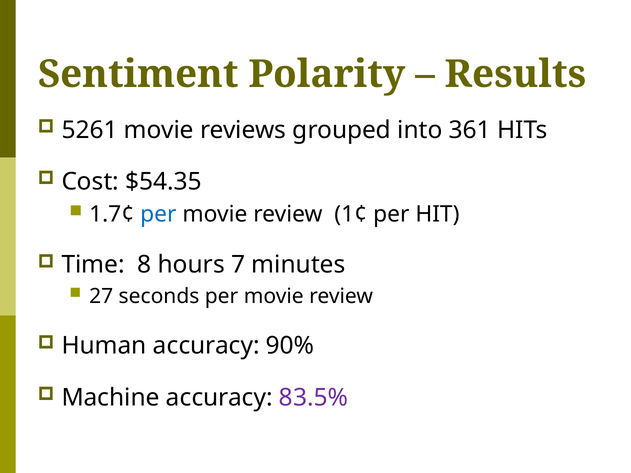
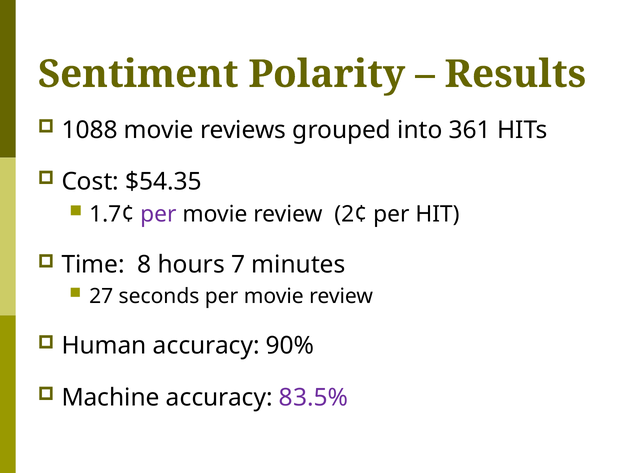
5261: 5261 -> 1088 (90, 130)
per colour: blue -> purple (158, 214)
1¢: 1¢ -> 2¢ (351, 214)
